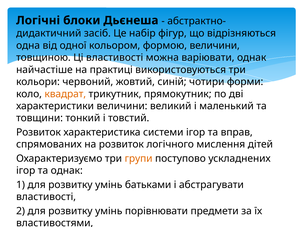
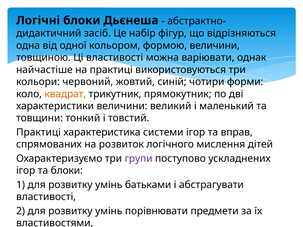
Розвиток: Розвиток -> Практиці (38, 132)
групи colour: orange -> purple (139, 159)
та однак: однак -> блоки (67, 171)
